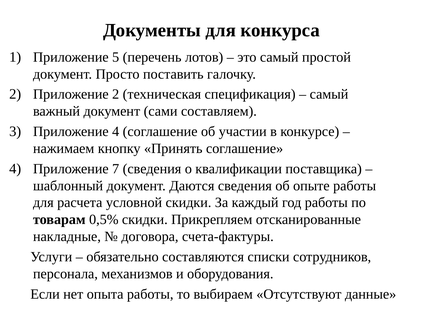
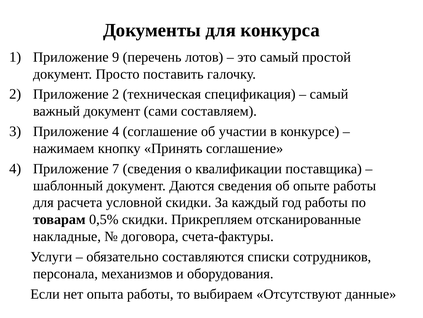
5: 5 -> 9 (116, 57)
